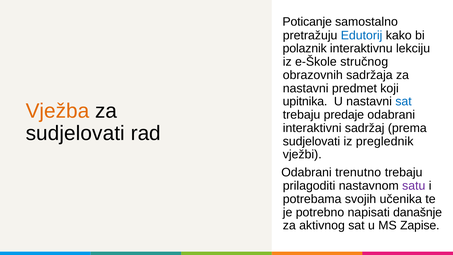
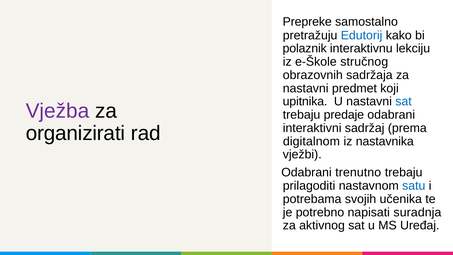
Poticanje: Poticanje -> Prepreke (307, 22)
Vježba colour: orange -> purple (58, 111)
sudjelovati: sudjelovati -> organizirati (75, 133)
sudjelovati: sudjelovati -> digitalnom (311, 141)
preglednik: preglednik -> nastavnika (385, 141)
satu colour: purple -> blue (414, 186)
današnje: današnje -> suradnja (417, 212)
Zapise: Zapise -> Uređaj (420, 225)
